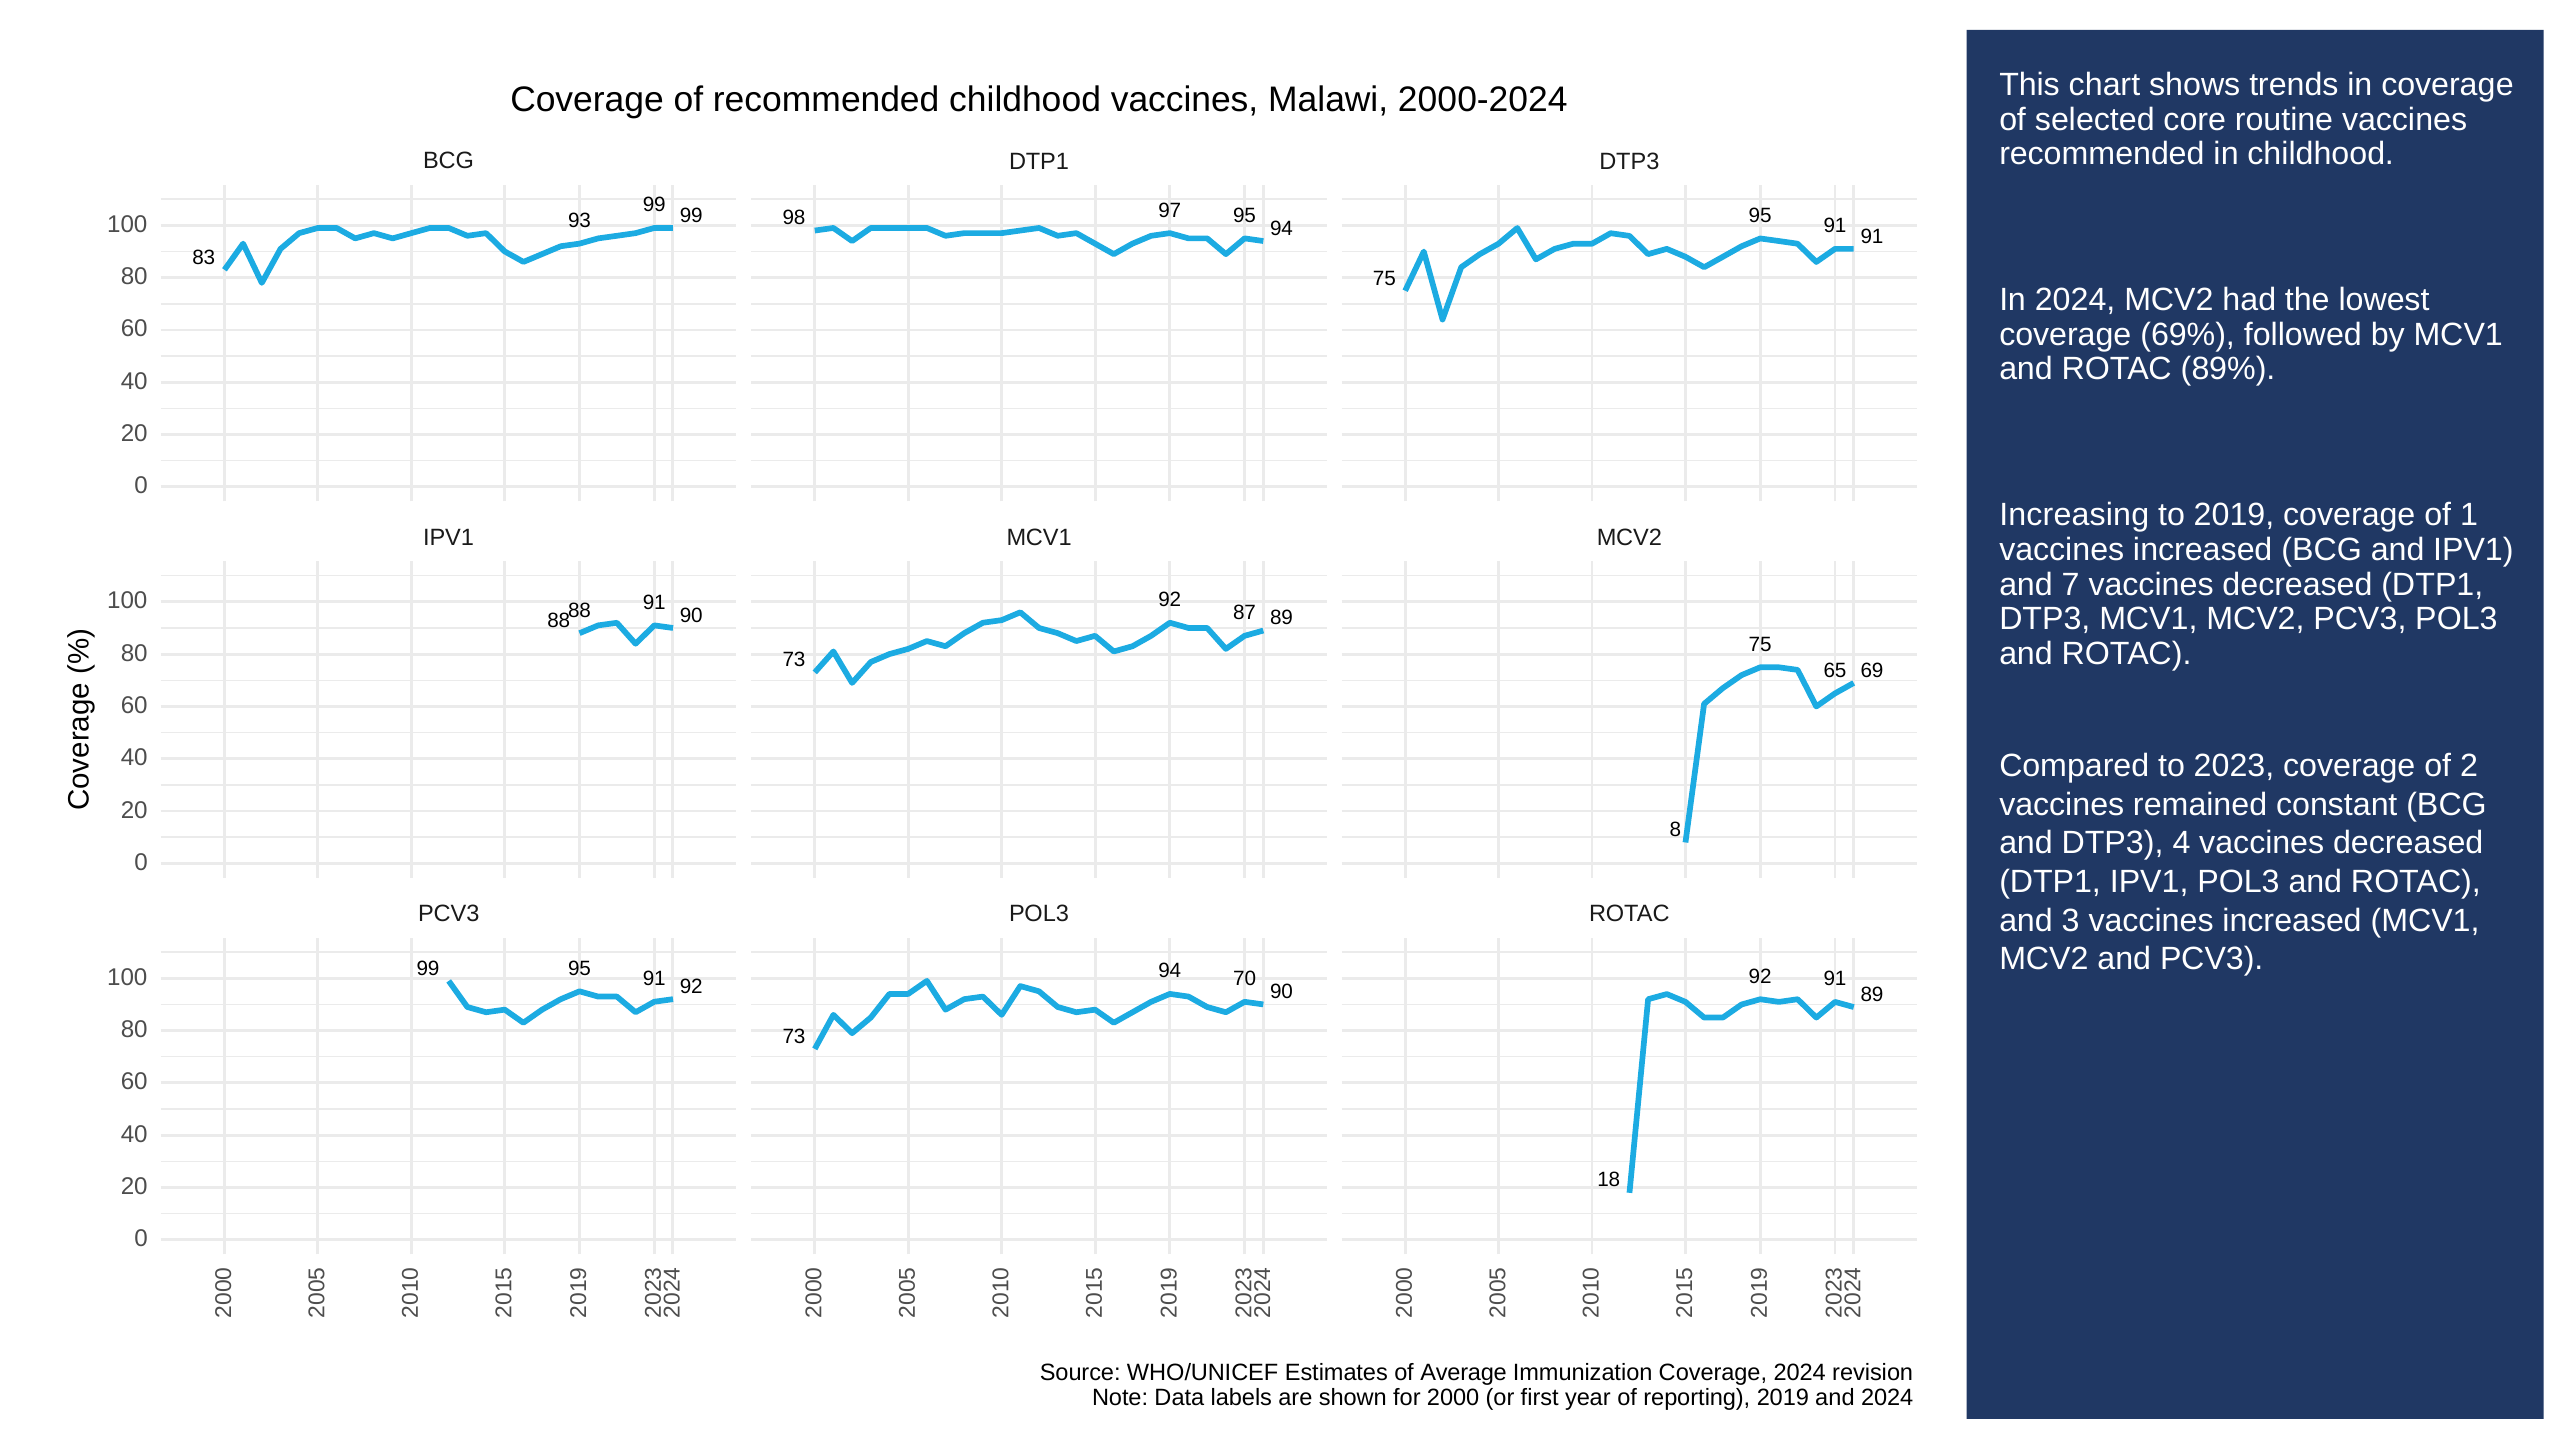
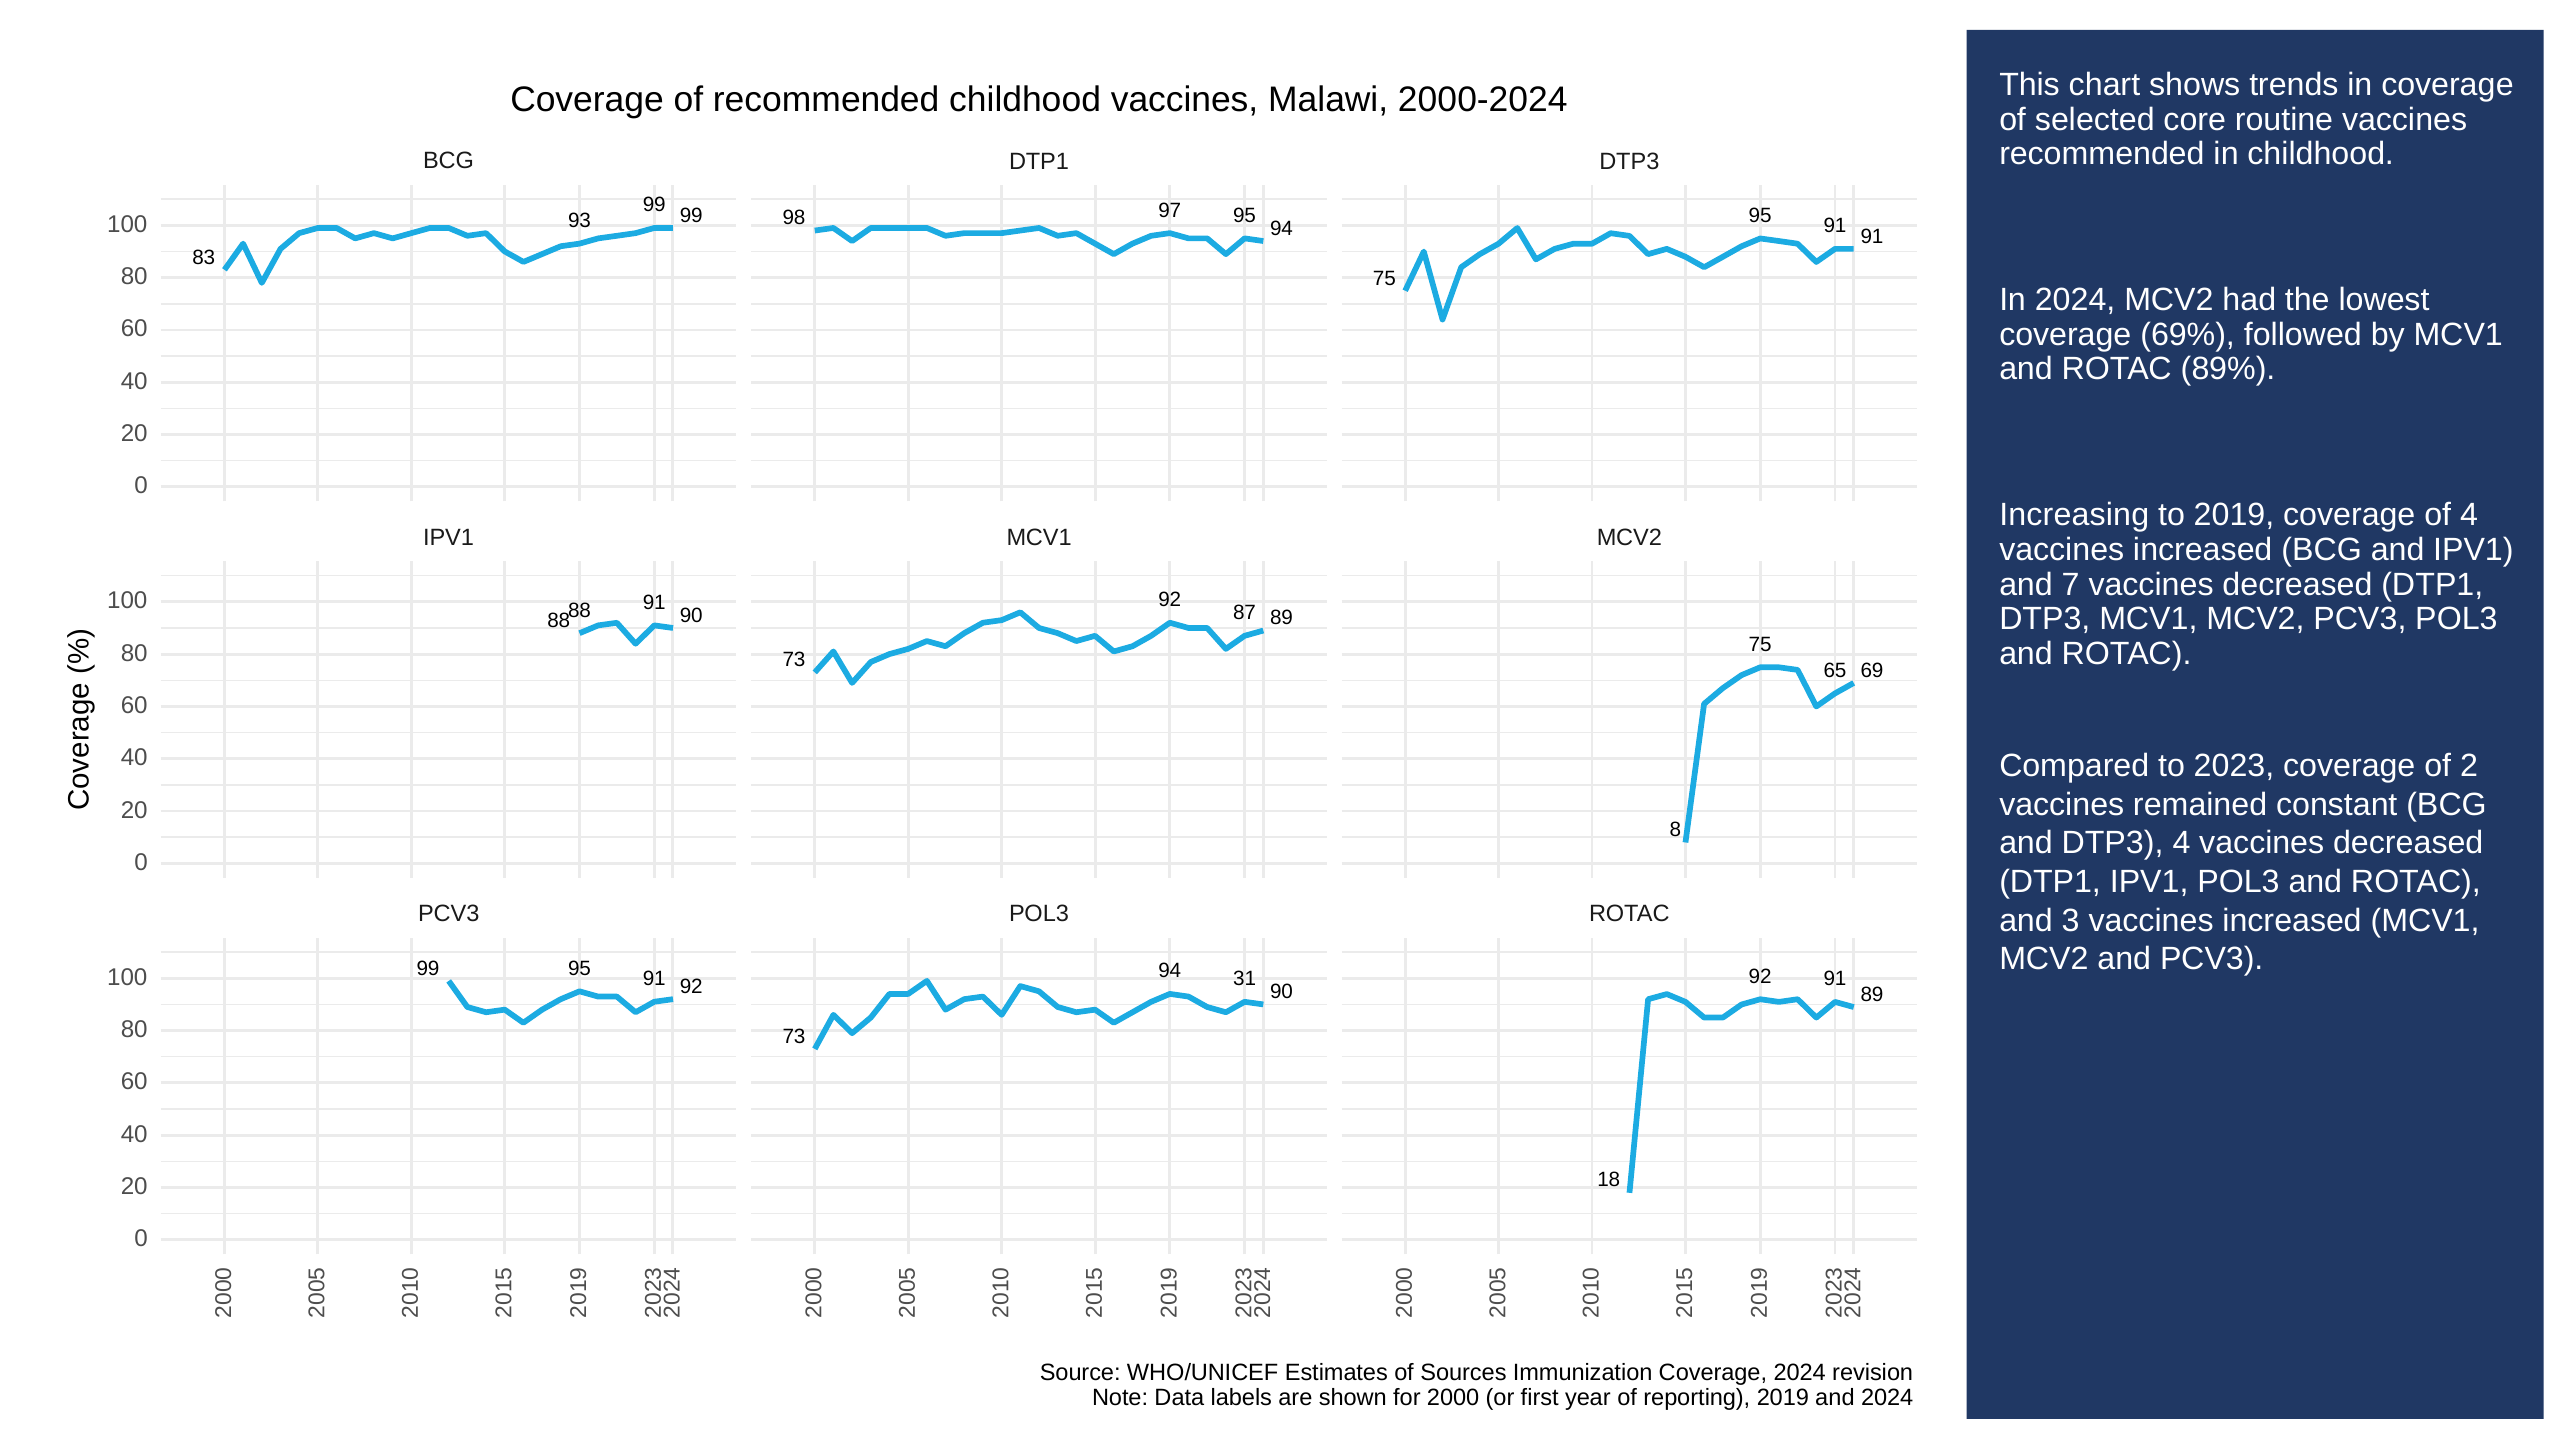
of 1: 1 -> 4 (2469, 515)
70: 70 -> 31 (1245, 979)
Average: Average -> Sources (1463, 1373)
